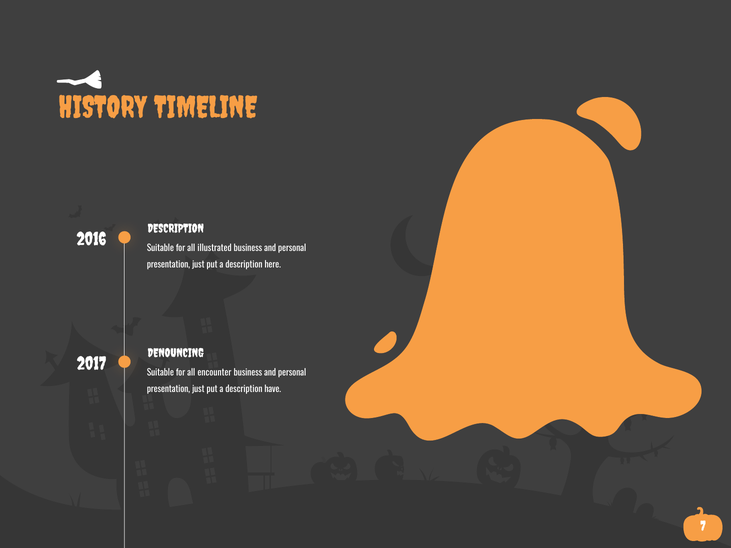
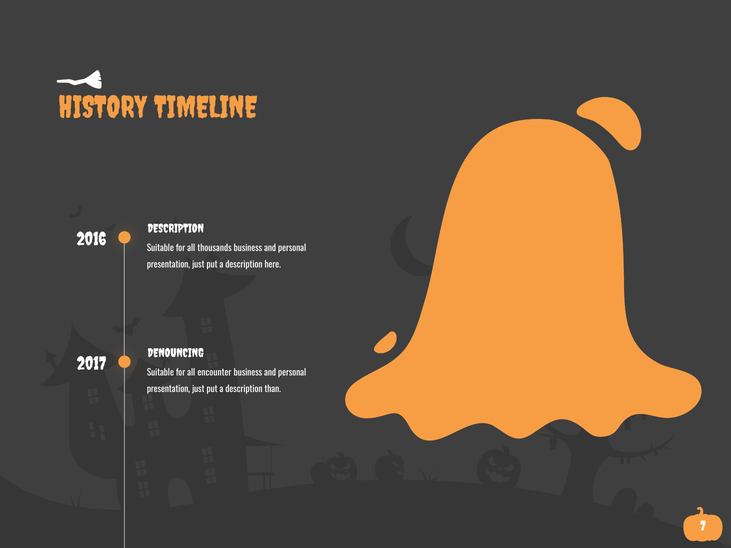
illustrated: illustrated -> thousands (214, 248)
have: have -> than (273, 389)
